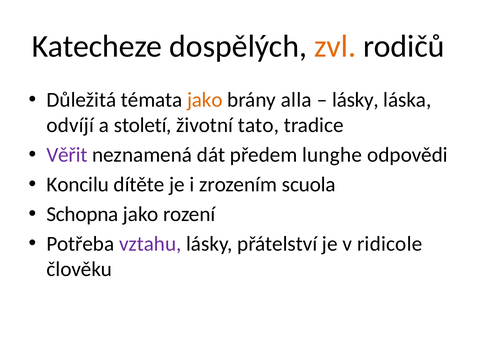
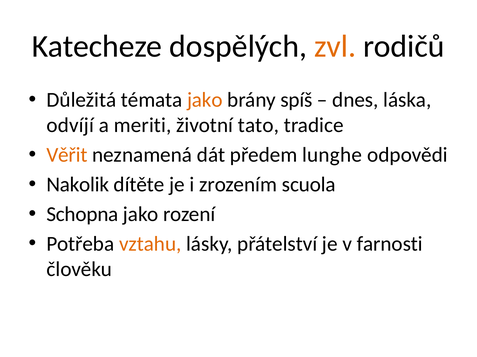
alla: alla -> spíš (296, 100)
lásky: lásky -> dnes (355, 100)
století: století -> meriti (143, 126)
Věřit colour: purple -> orange (67, 155)
Koncilu: Koncilu -> Nakolik (78, 185)
vztahu colour: purple -> orange (150, 244)
ridicole: ridicole -> farnosti (390, 244)
